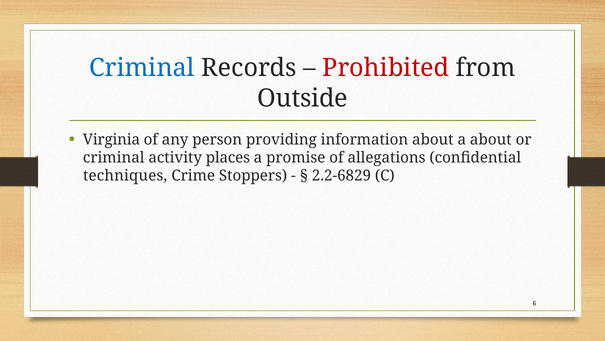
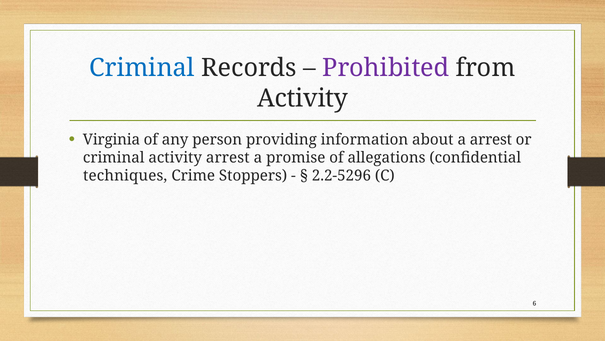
Prohibited colour: red -> purple (386, 68)
Outside: Outside -> Activity (303, 98)
a about: about -> arrest (491, 139)
activity places: places -> arrest (228, 157)
2.2-6829: 2.2-6829 -> 2.2-5296 (341, 176)
